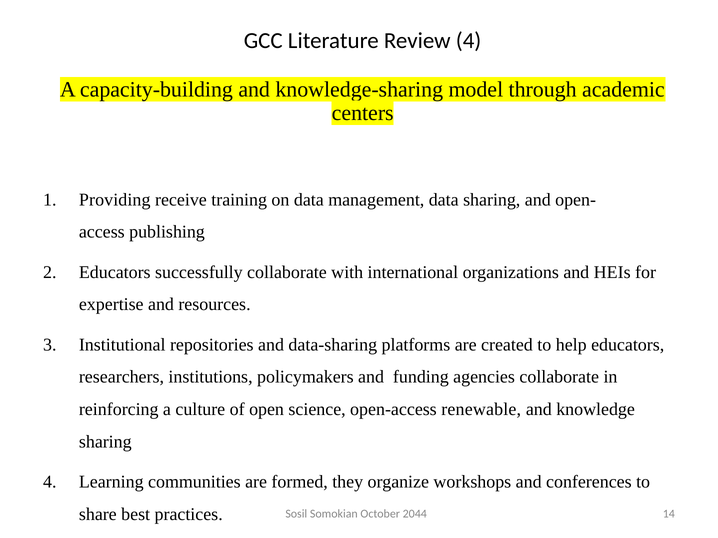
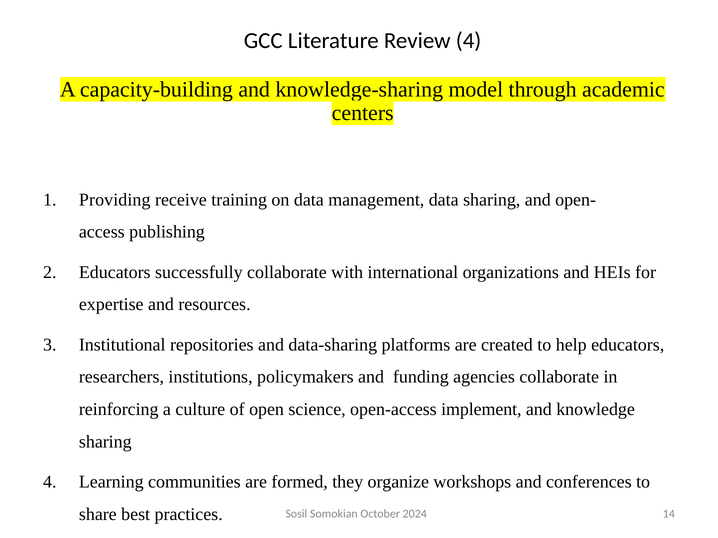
renewable: renewable -> implement (481, 410)
2044: 2044 -> 2024 (415, 514)
